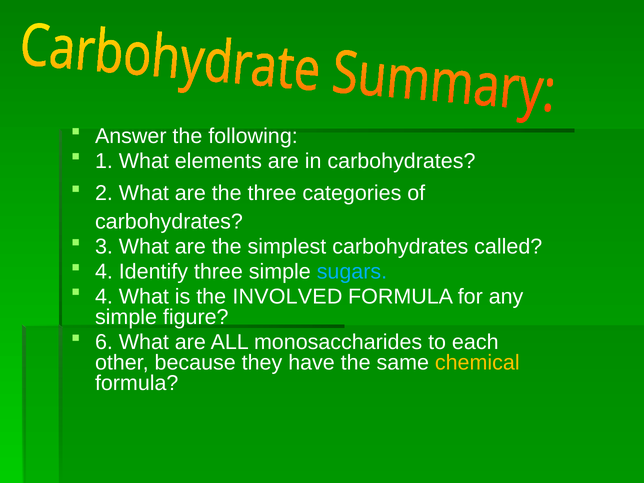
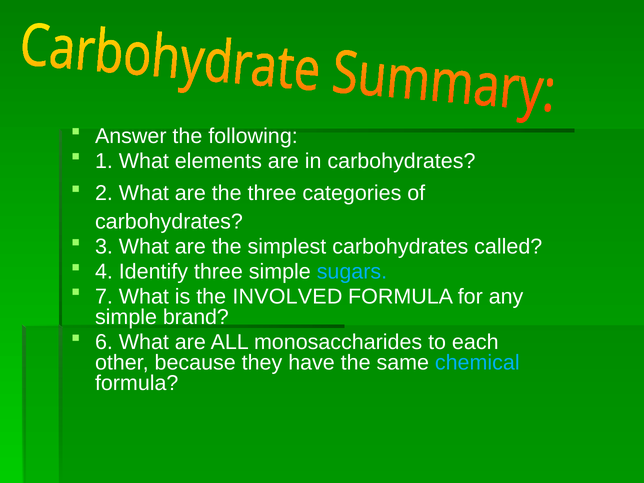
4: 4 -> 7 (104, 297)
figure: figure -> brand (196, 317)
chemical colour: yellow -> light blue (477, 363)
